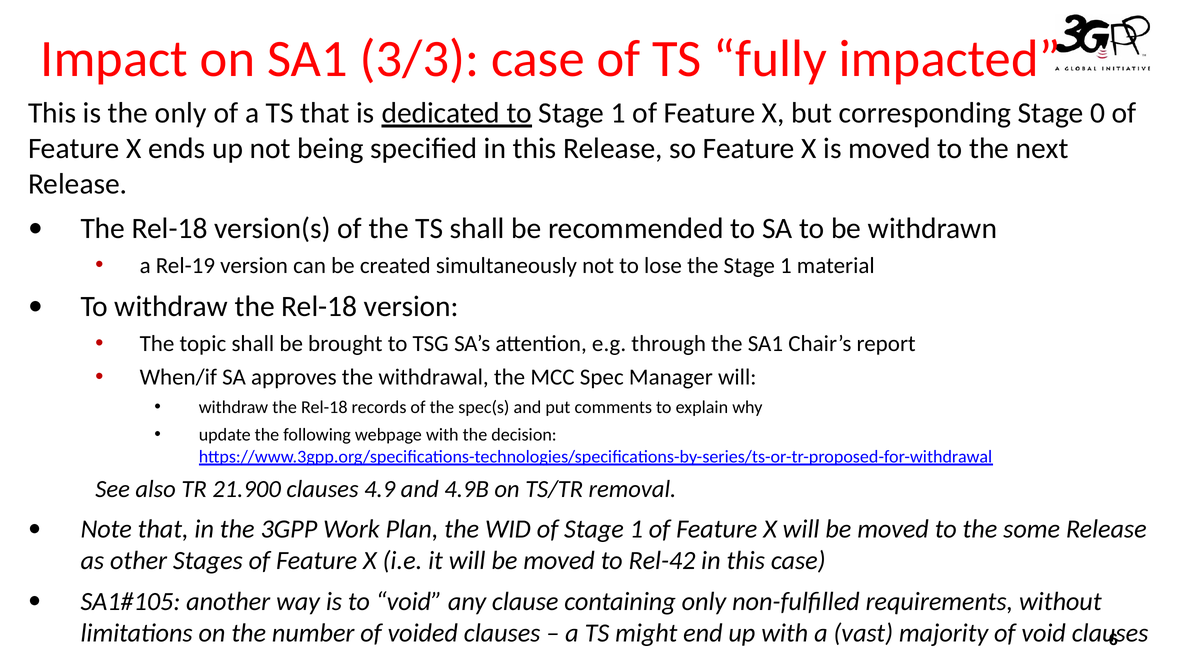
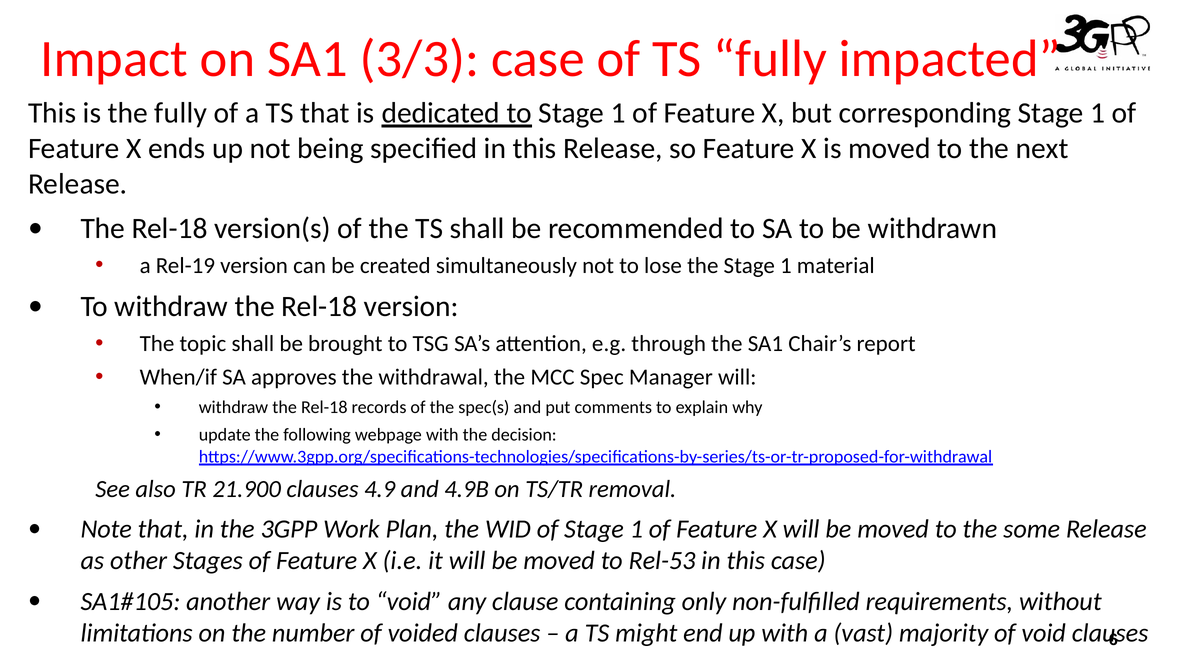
the only: only -> fully (181, 113)
corresponding Stage 0: 0 -> 1 (1098, 113)
Rel-42: Rel-42 -> Rel-53 (662, 561)
